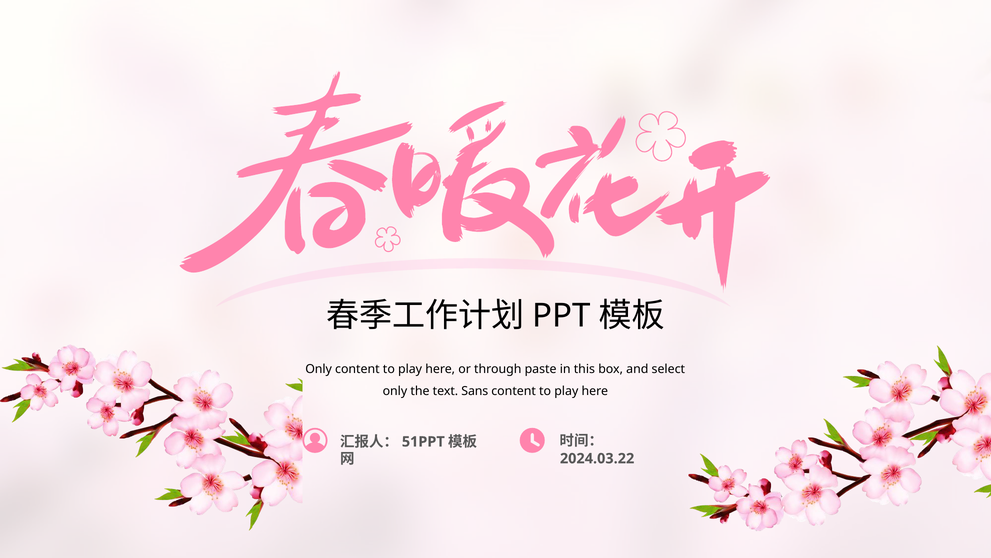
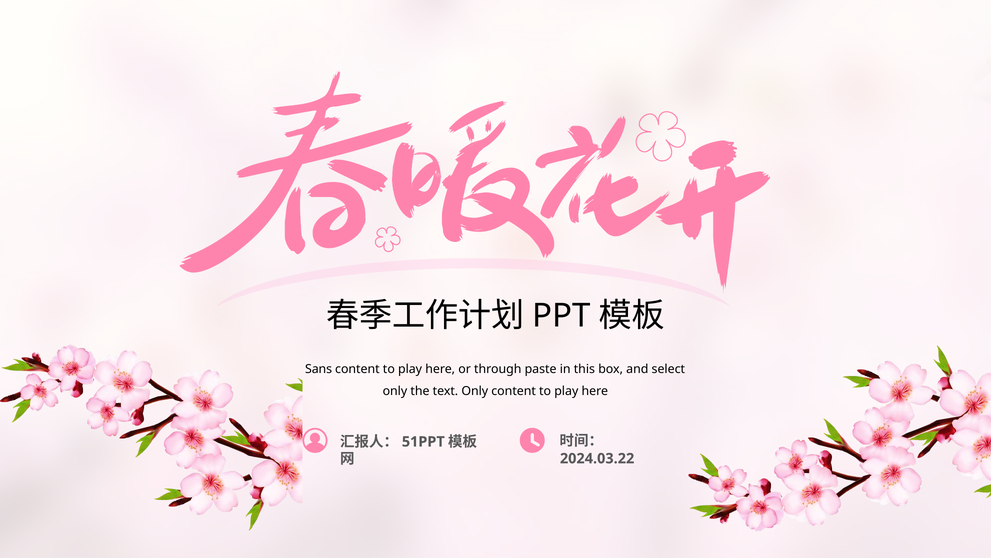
Only: Only -> Sans (319, 369)
text Sans: Sans -> Only (475, 391)
